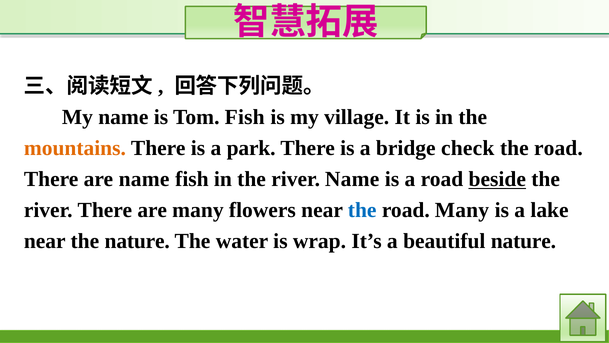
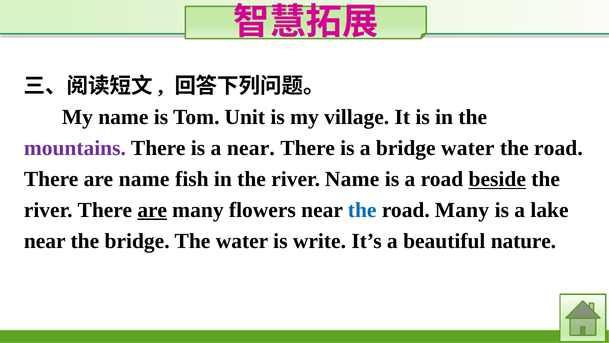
Tom Fish: Fish -> Unit (245, 117)
mountains colour: orange -> purple (75, 148)
a park: park -> near (251, 148)
bridge check: check -> water (468, 148)
are underline: none -> present (152, 210)
the nature: nature -> bridge (137, 241)
wrap: wrap -> write (319, 241)
